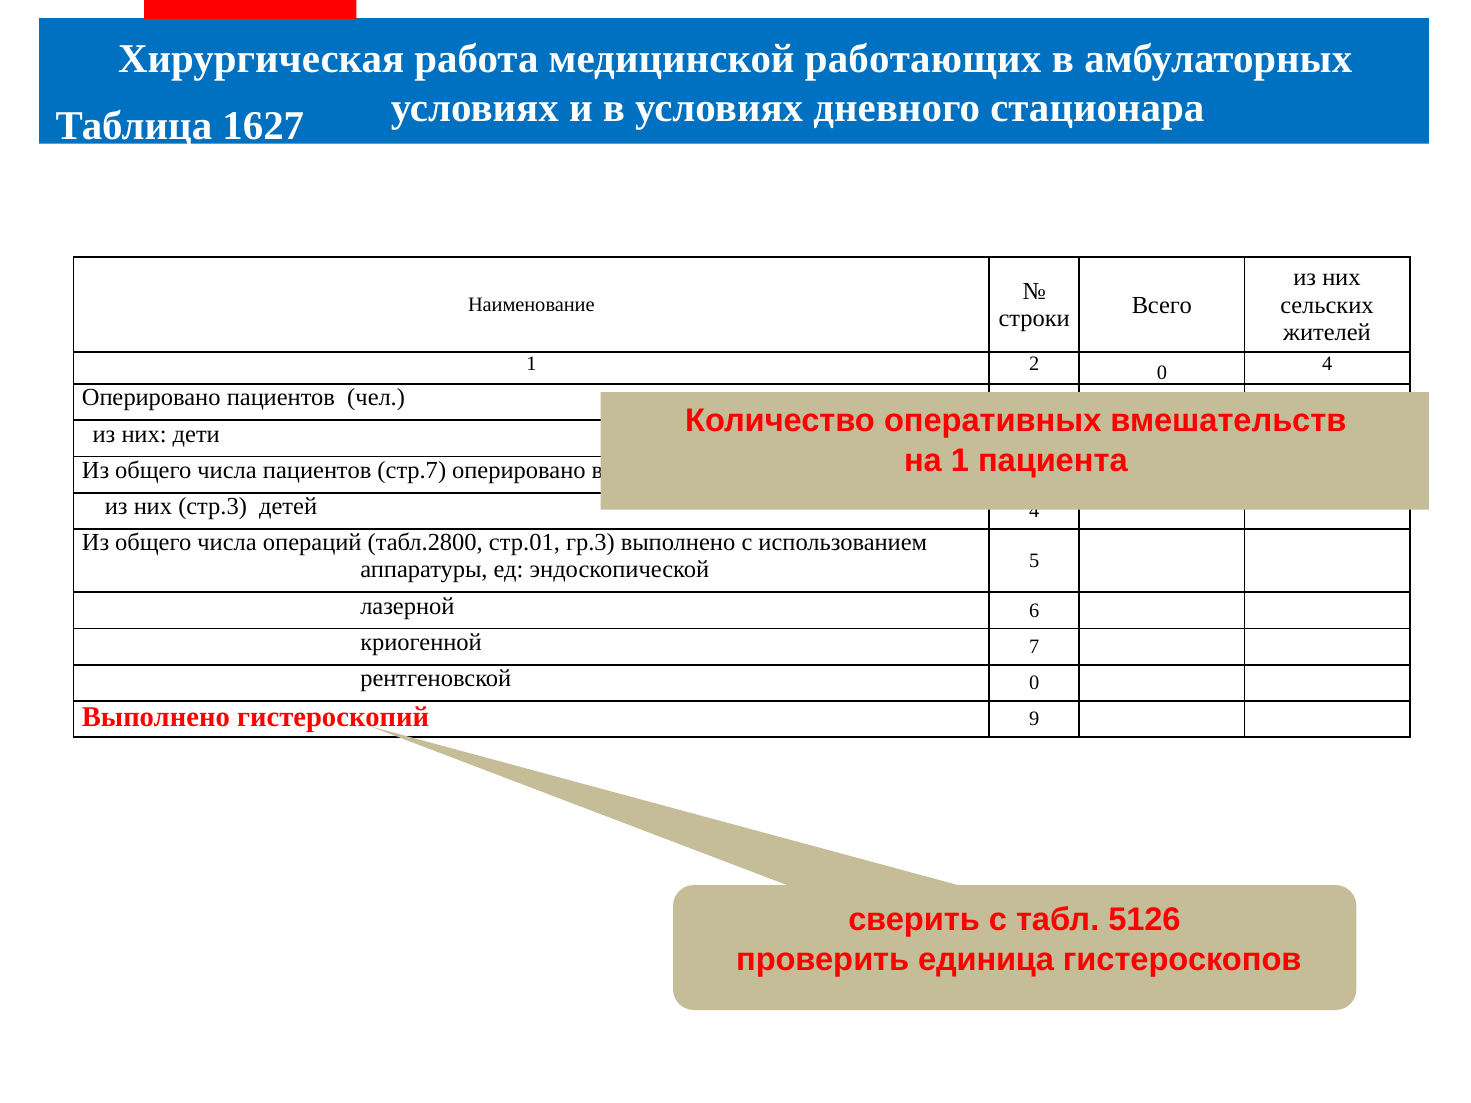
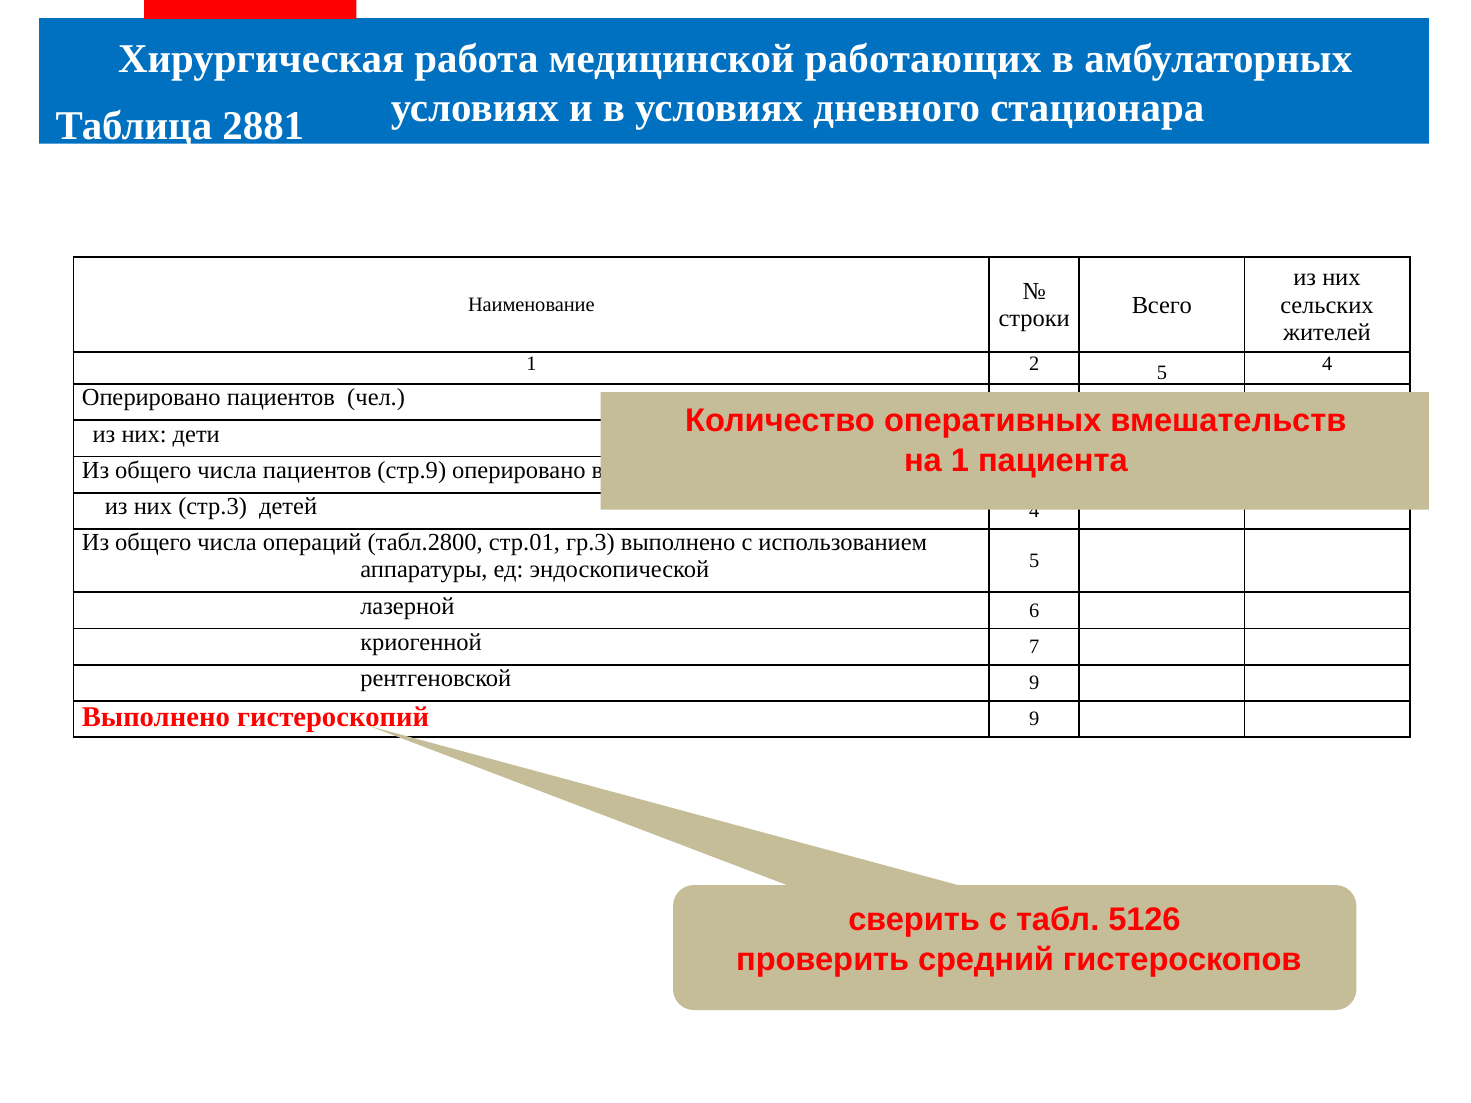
1627: 1627 -> 2881 (263, 126)
2 0: 0 -> 5 (1162, 373)
стр.7: стр.7 -> стр.9 (412, 470)
рентгеновской 0: 0 -> 9 (1034, 683)
единица: единица -> средний (986, 960)
